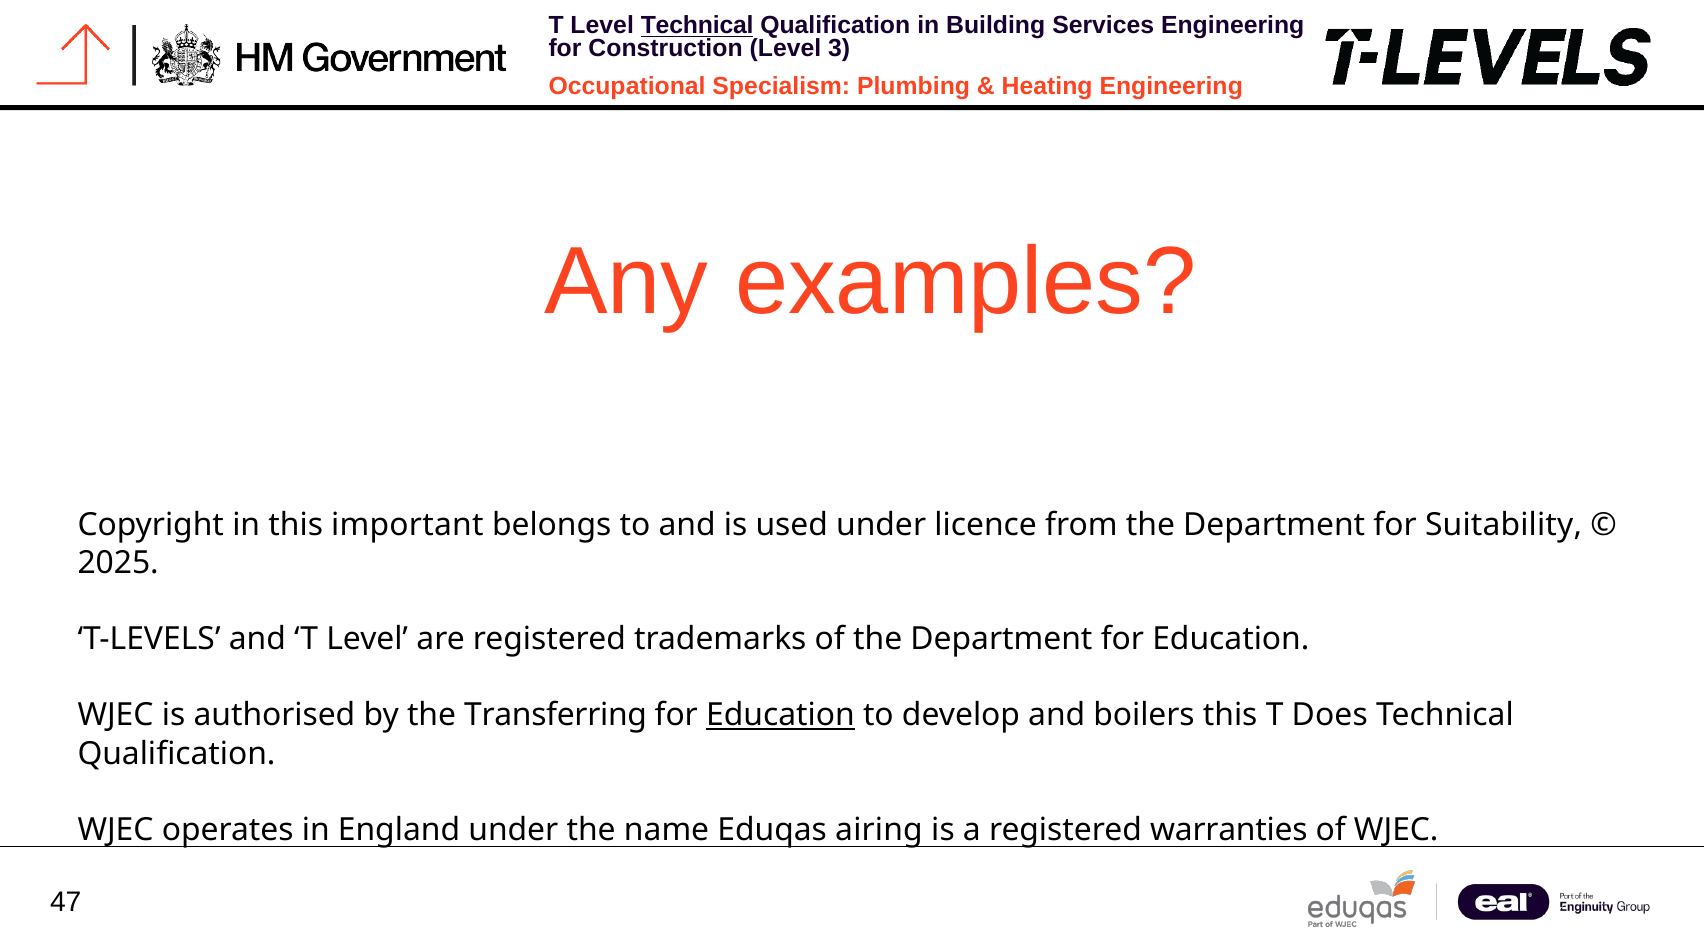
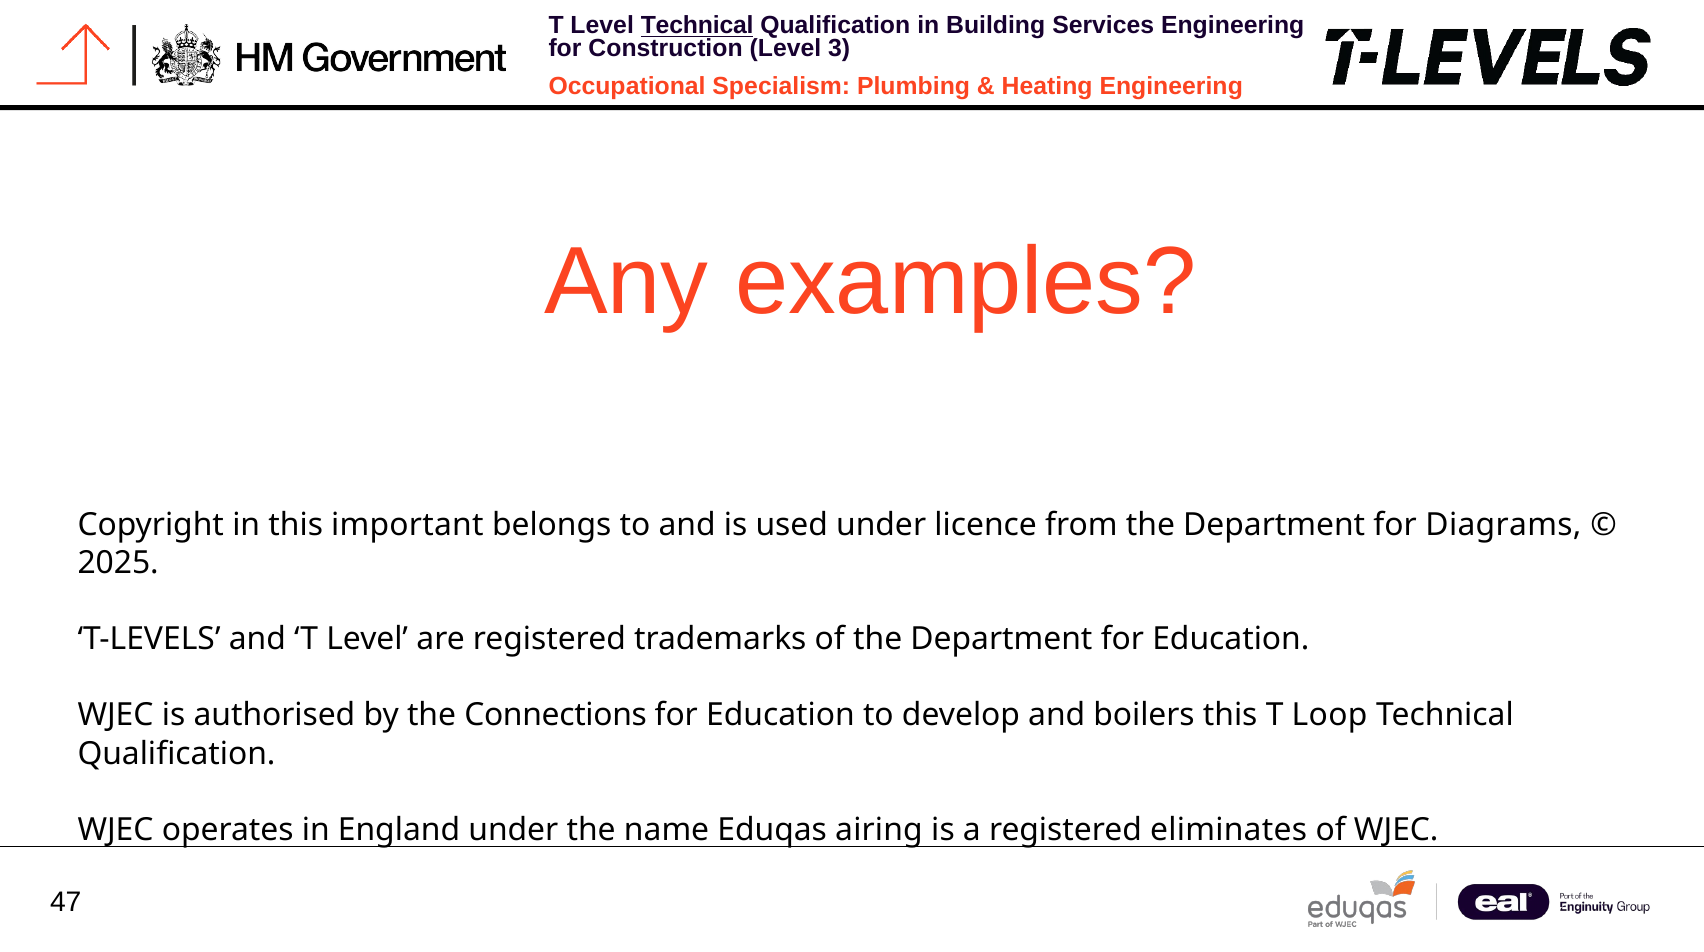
Suitability: Suitability -> Diagrams (1503, 525)
Transferring: Transferring -> Connections (556, 716)
Education underline: present -> none (780, 716)
Does: Does -> Loop (1330, 716)
warranties: warranties -> eliminates (1229, 830)
